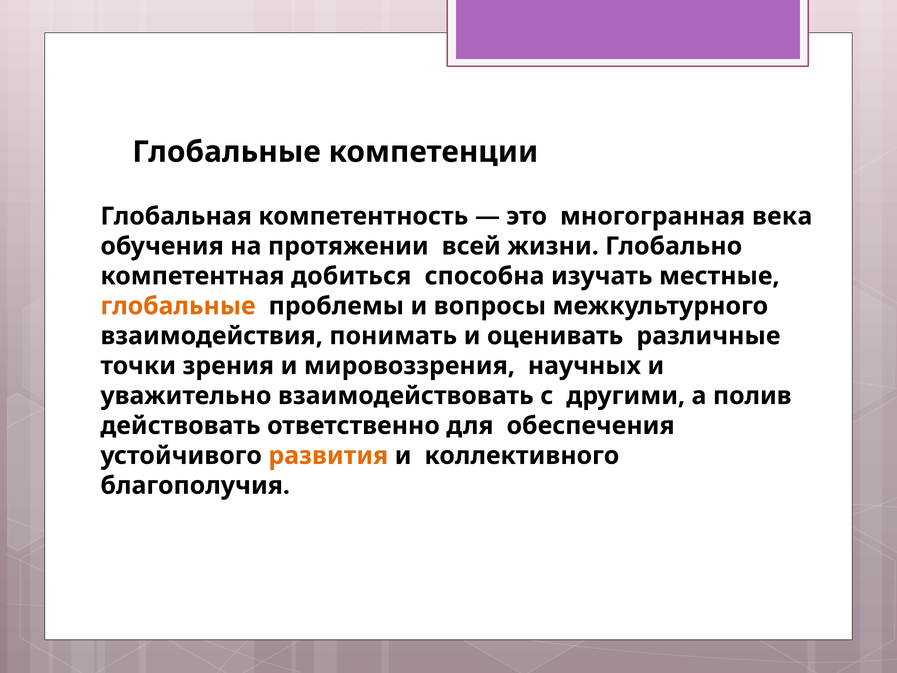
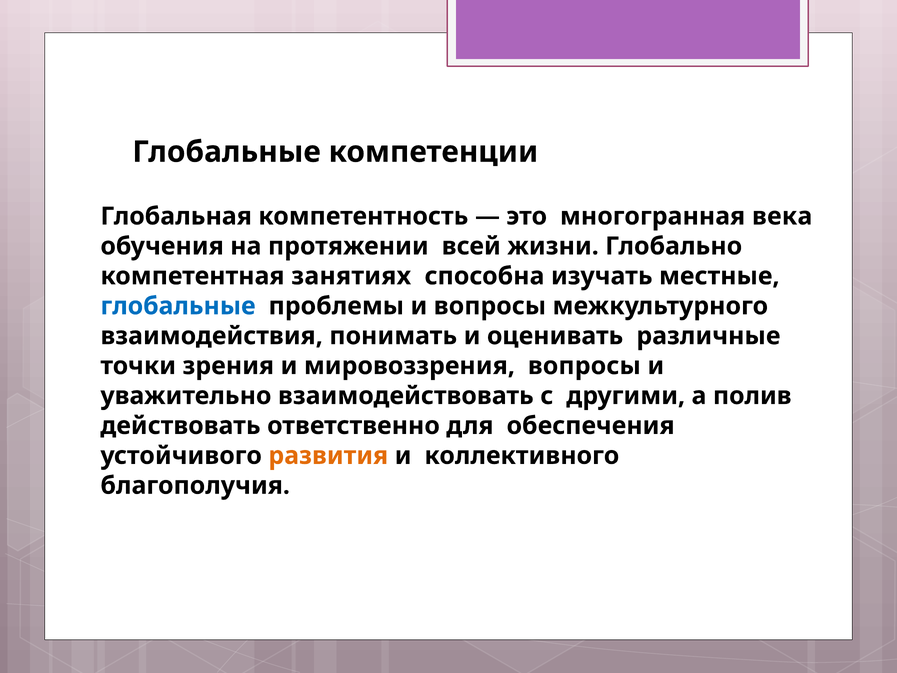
добиться: добиться -> занятиях (351, 276)
глобальные colour: orange -> blue (178, 306)
мировоззрения научных: научных -> вопросы (584, 366)
